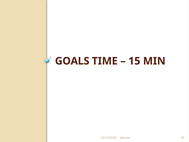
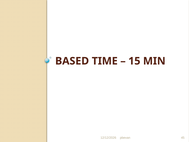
GOALS: GOALS -> BASED (72, 61)
